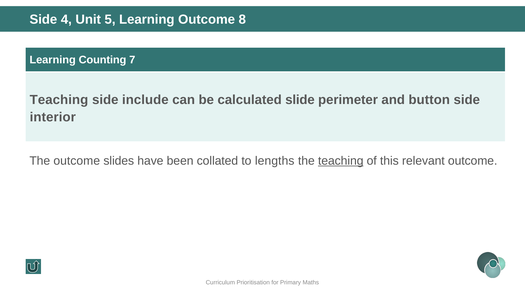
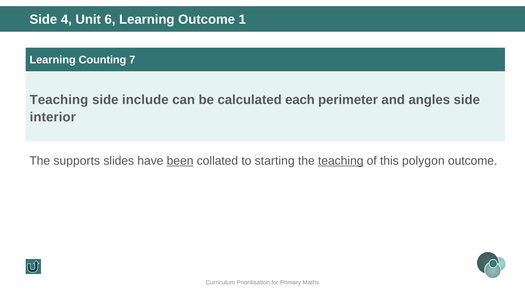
5: 5 -> 6 (110, 20)
8: 8 -> 1 (242, 20)
slide: slide -> each (300, 99)
button: button -> angles (429, 99)
The outcome: outcome -> supports (77, 161)
been underline: none -> present (180, 161)
lengths: lengths -> starting (275, 161)
relevant: relevant -> polygon (423, 161)
